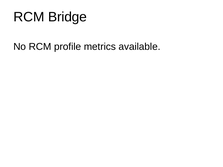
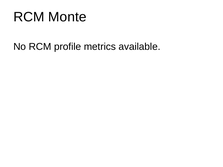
Bridge: Bridge -> Monte (67, 17)
